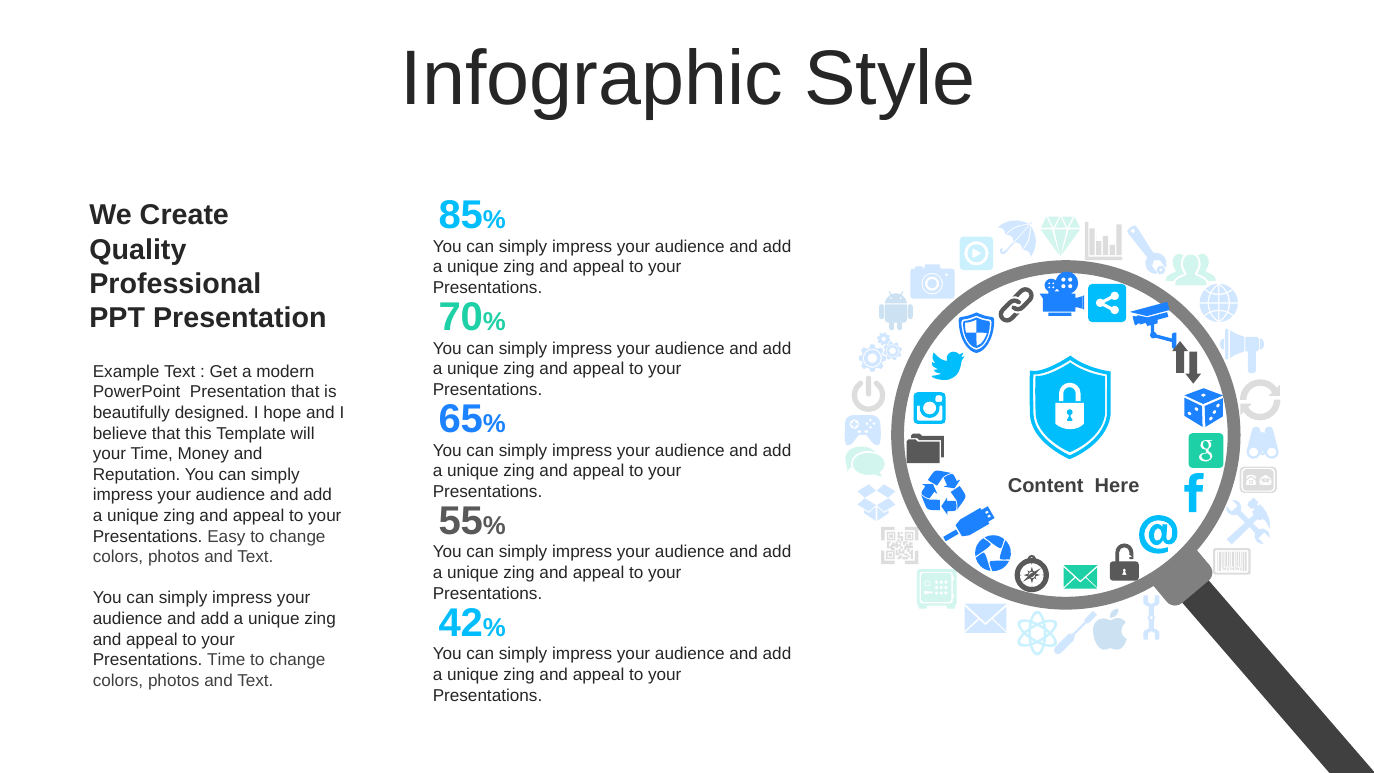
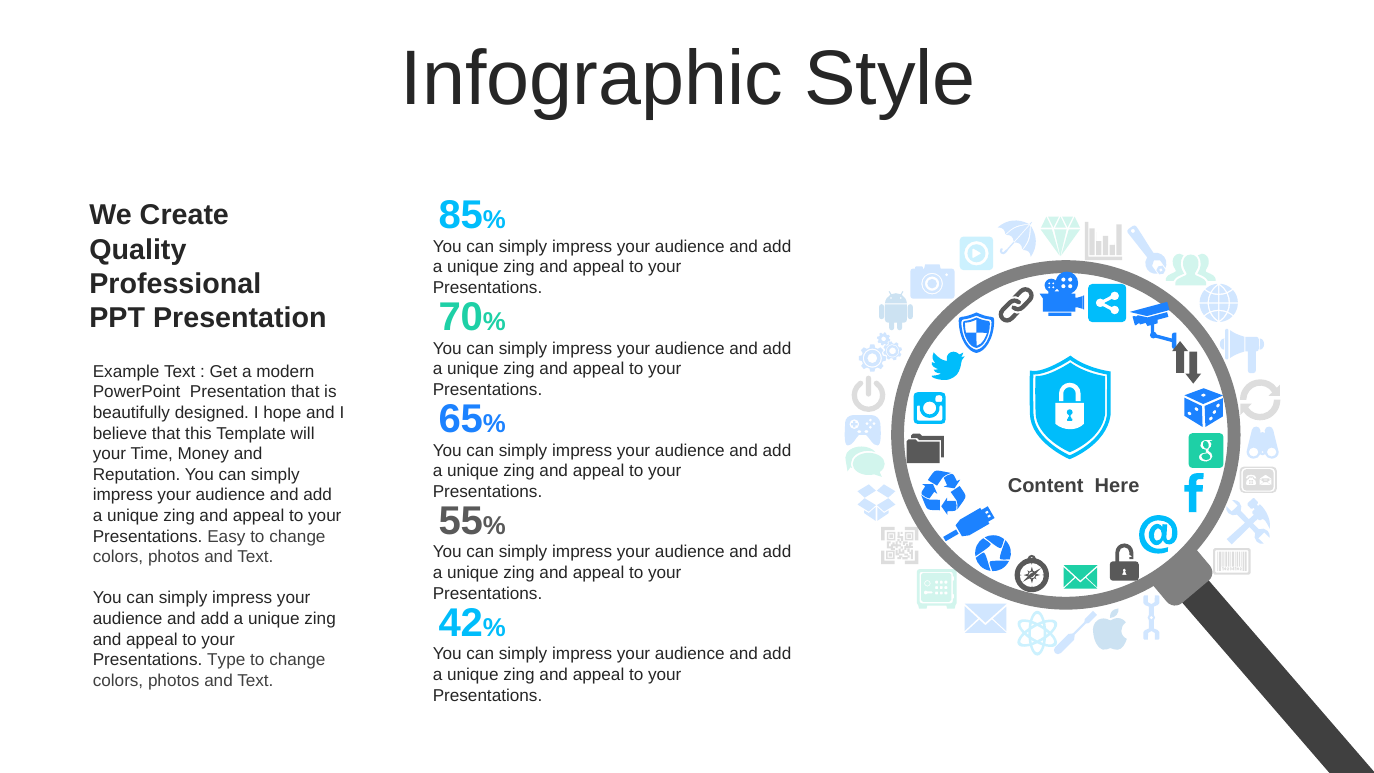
Presentations Time: Time -> Type (226, 660)
